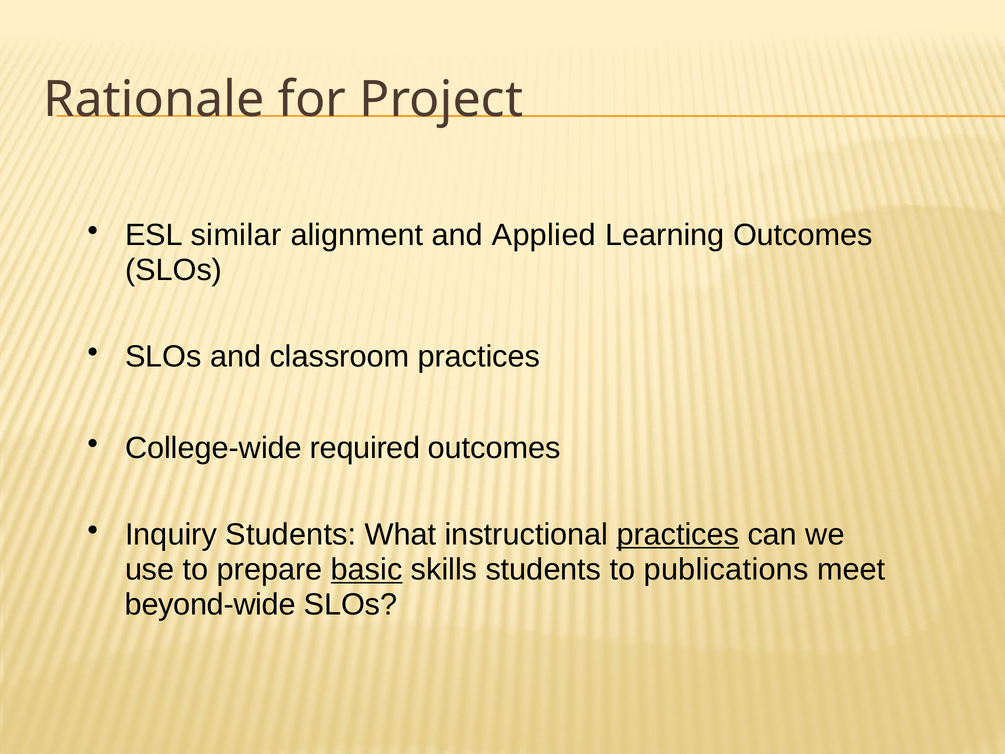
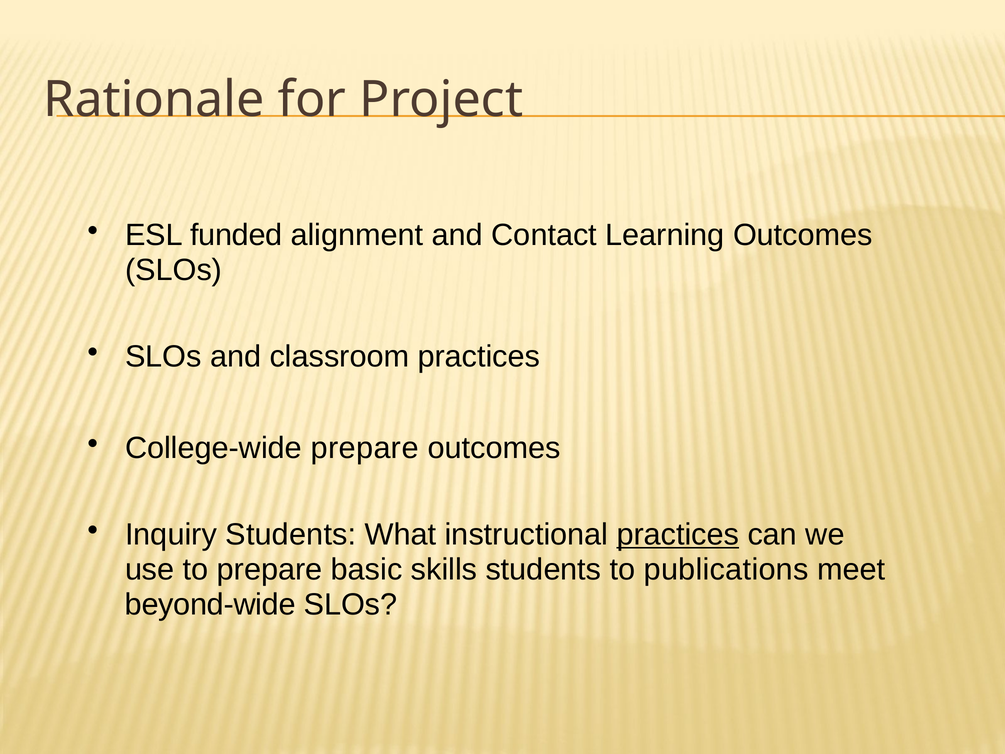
similar: similar -> funded (236, 235)
Applied: Applied -> Contact (544, 235)
College-wide required: required -> prepare (365, 448)
basic underline: present -> none (367, 569)
